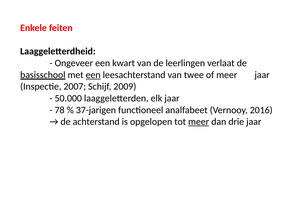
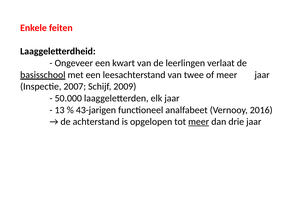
een underline: present -> none (93, 75)
78: 78 -> 13 (60, 110)
37-jarigen: 37-jarigen -> 43-jarigen (96, 110)
